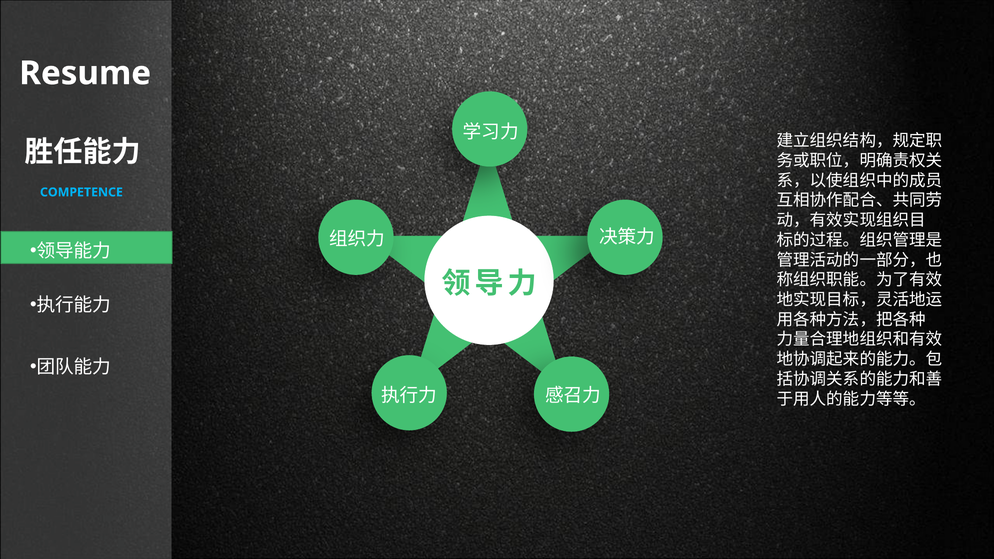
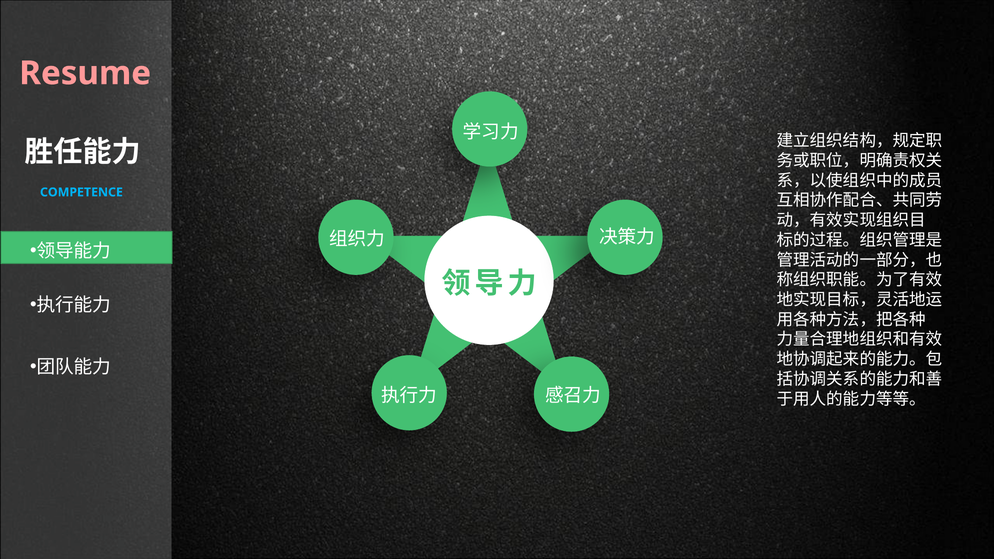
Resume colour: white -> pink (85, 73)
